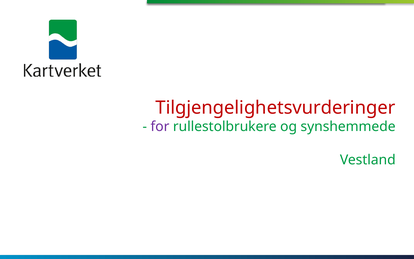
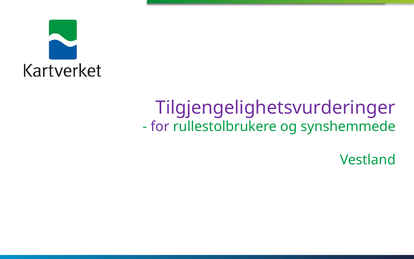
Tilgjengelighetsvurderinger colour: red -> purple (275, 108)
